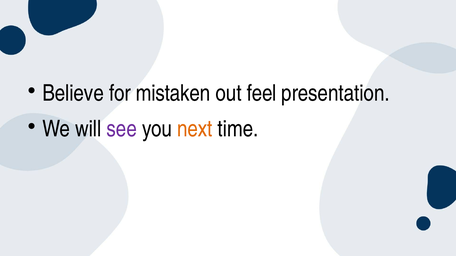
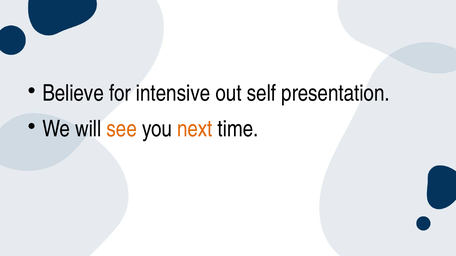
mistaken: mistaken -> intensive (173, 94)
feel: feel -> self (261, 94)
see colour: purple -> orange (122, 129)
